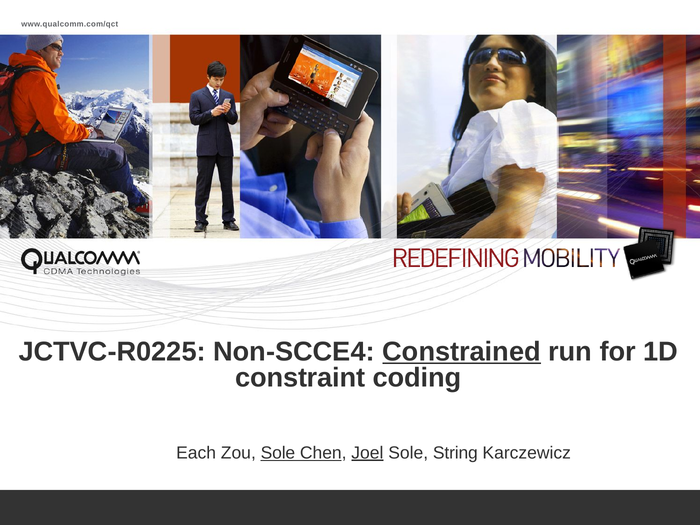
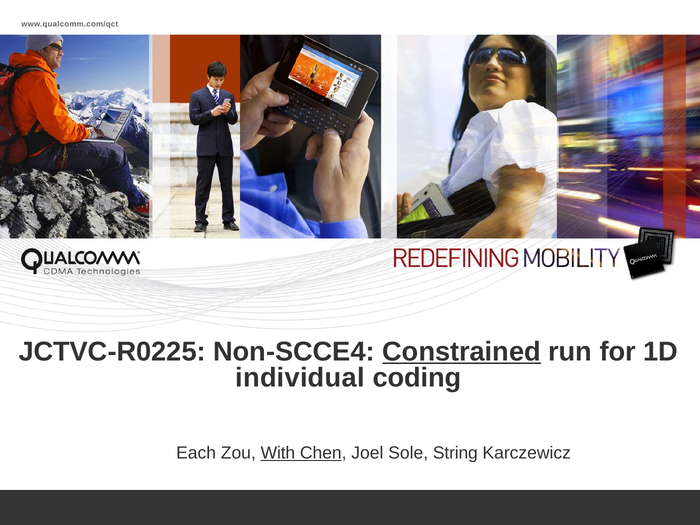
constraint: constraint -> individual (300, 378)
Zou Sole: Sole -> With (278, 453)
Joel underline: present -> none (367, 453)
